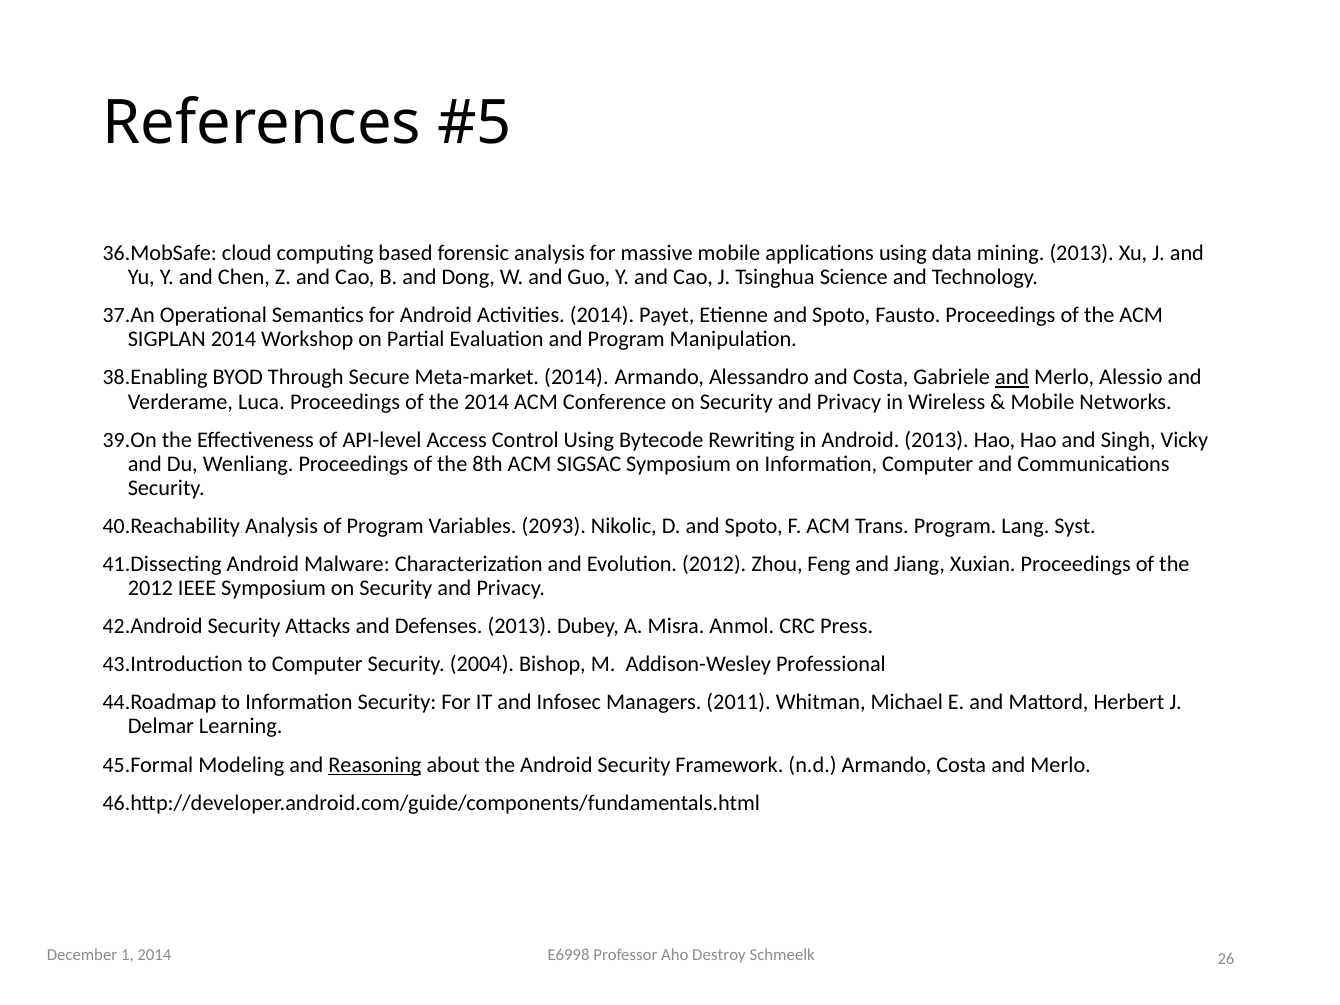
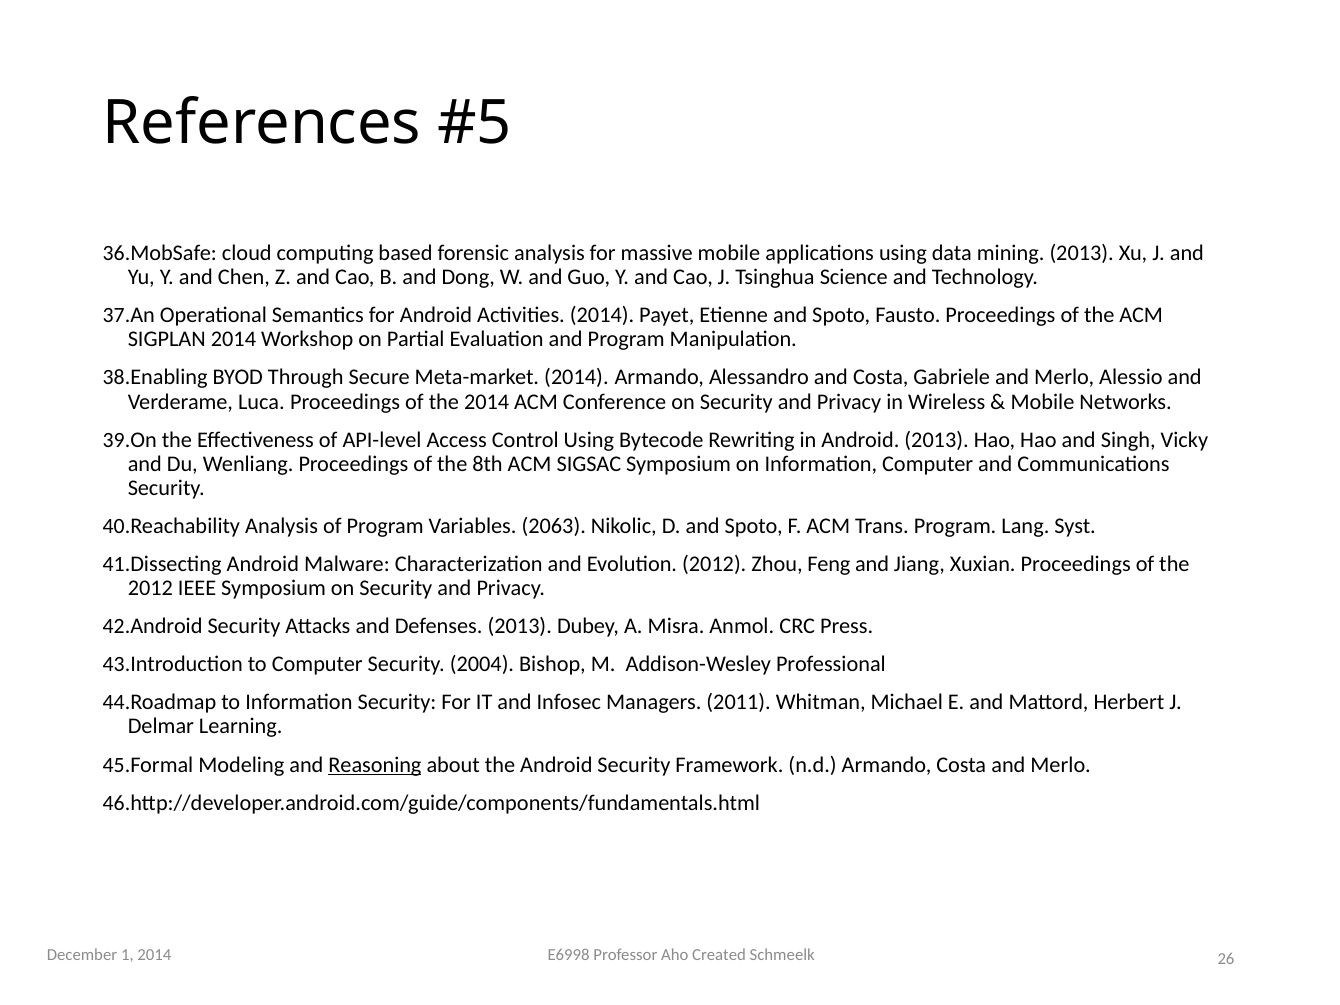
and underline: present -> none (1012, 378)
2093: 2093 -> 2063 (554, 526)
Destroy: Destroy -> Created (719, 955)
